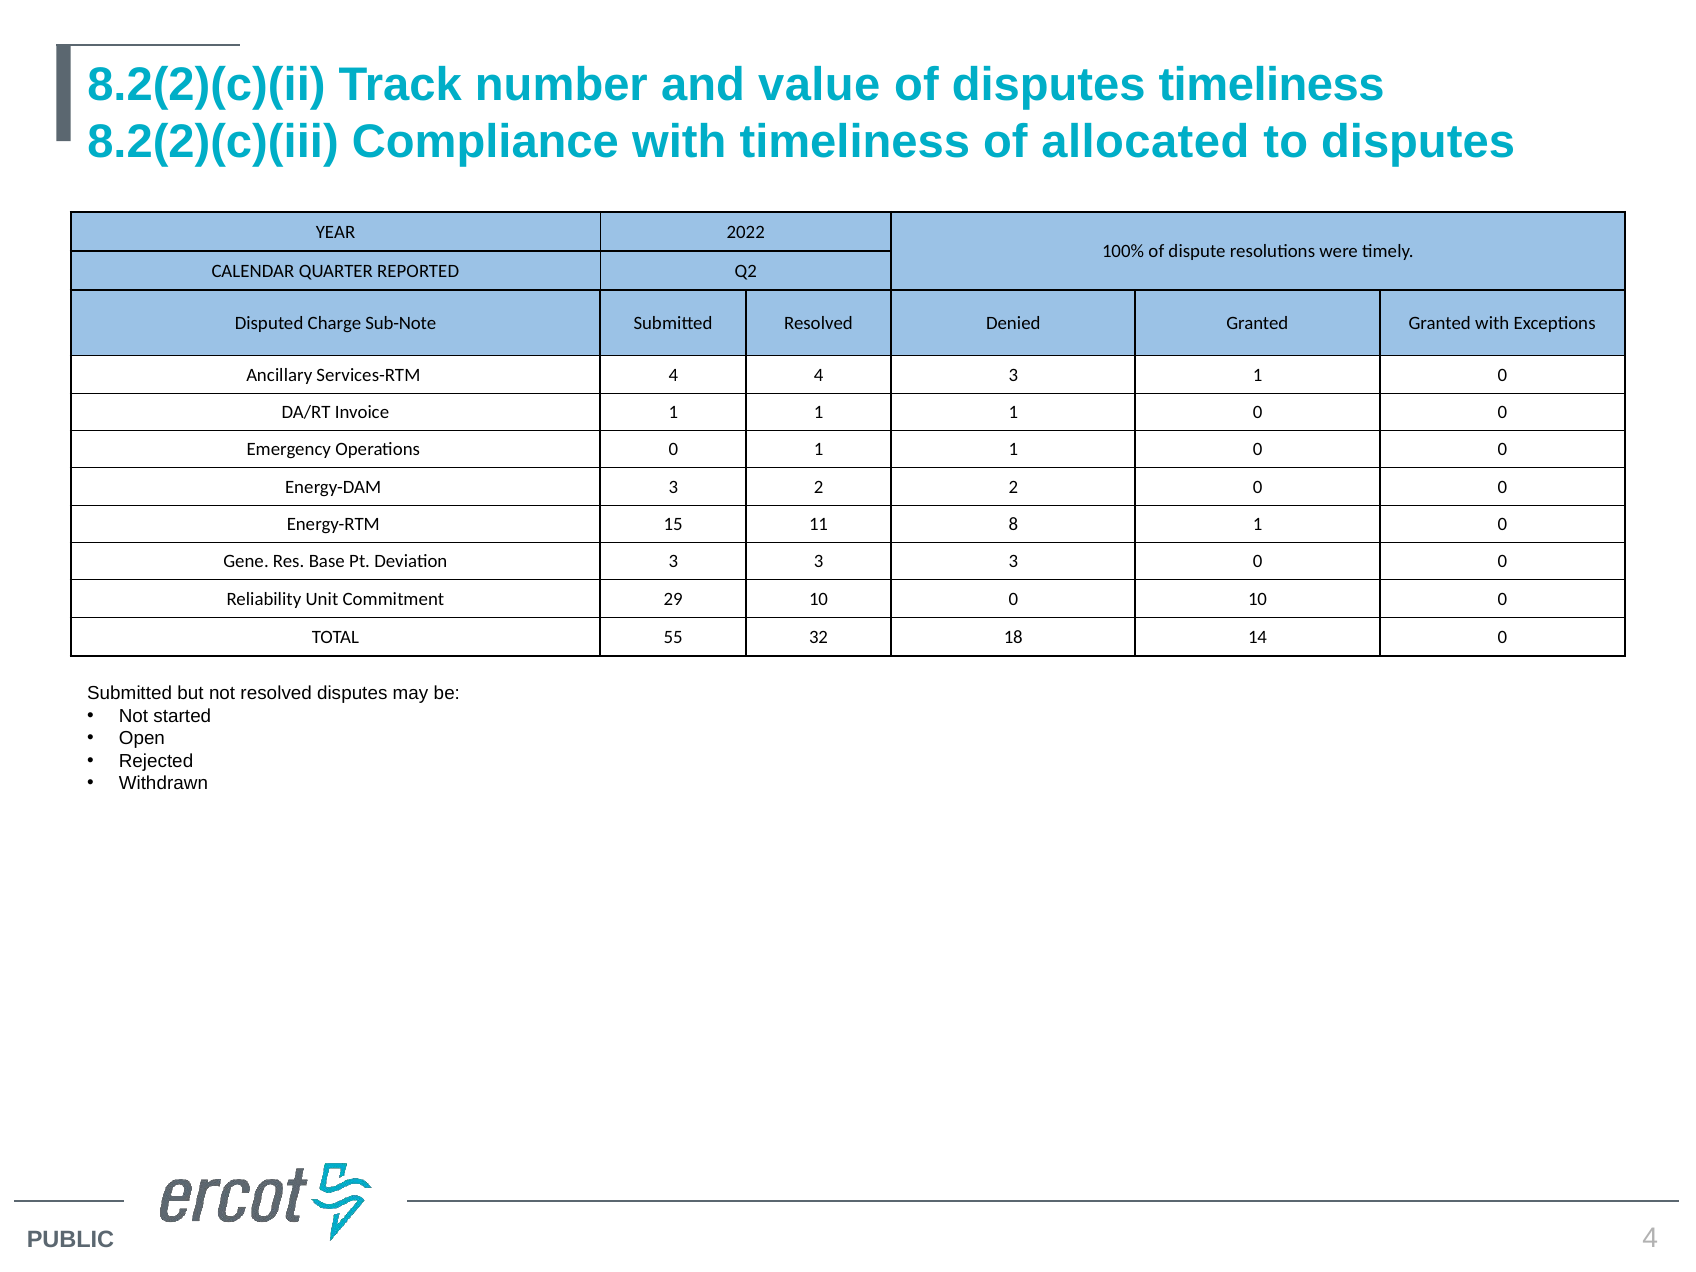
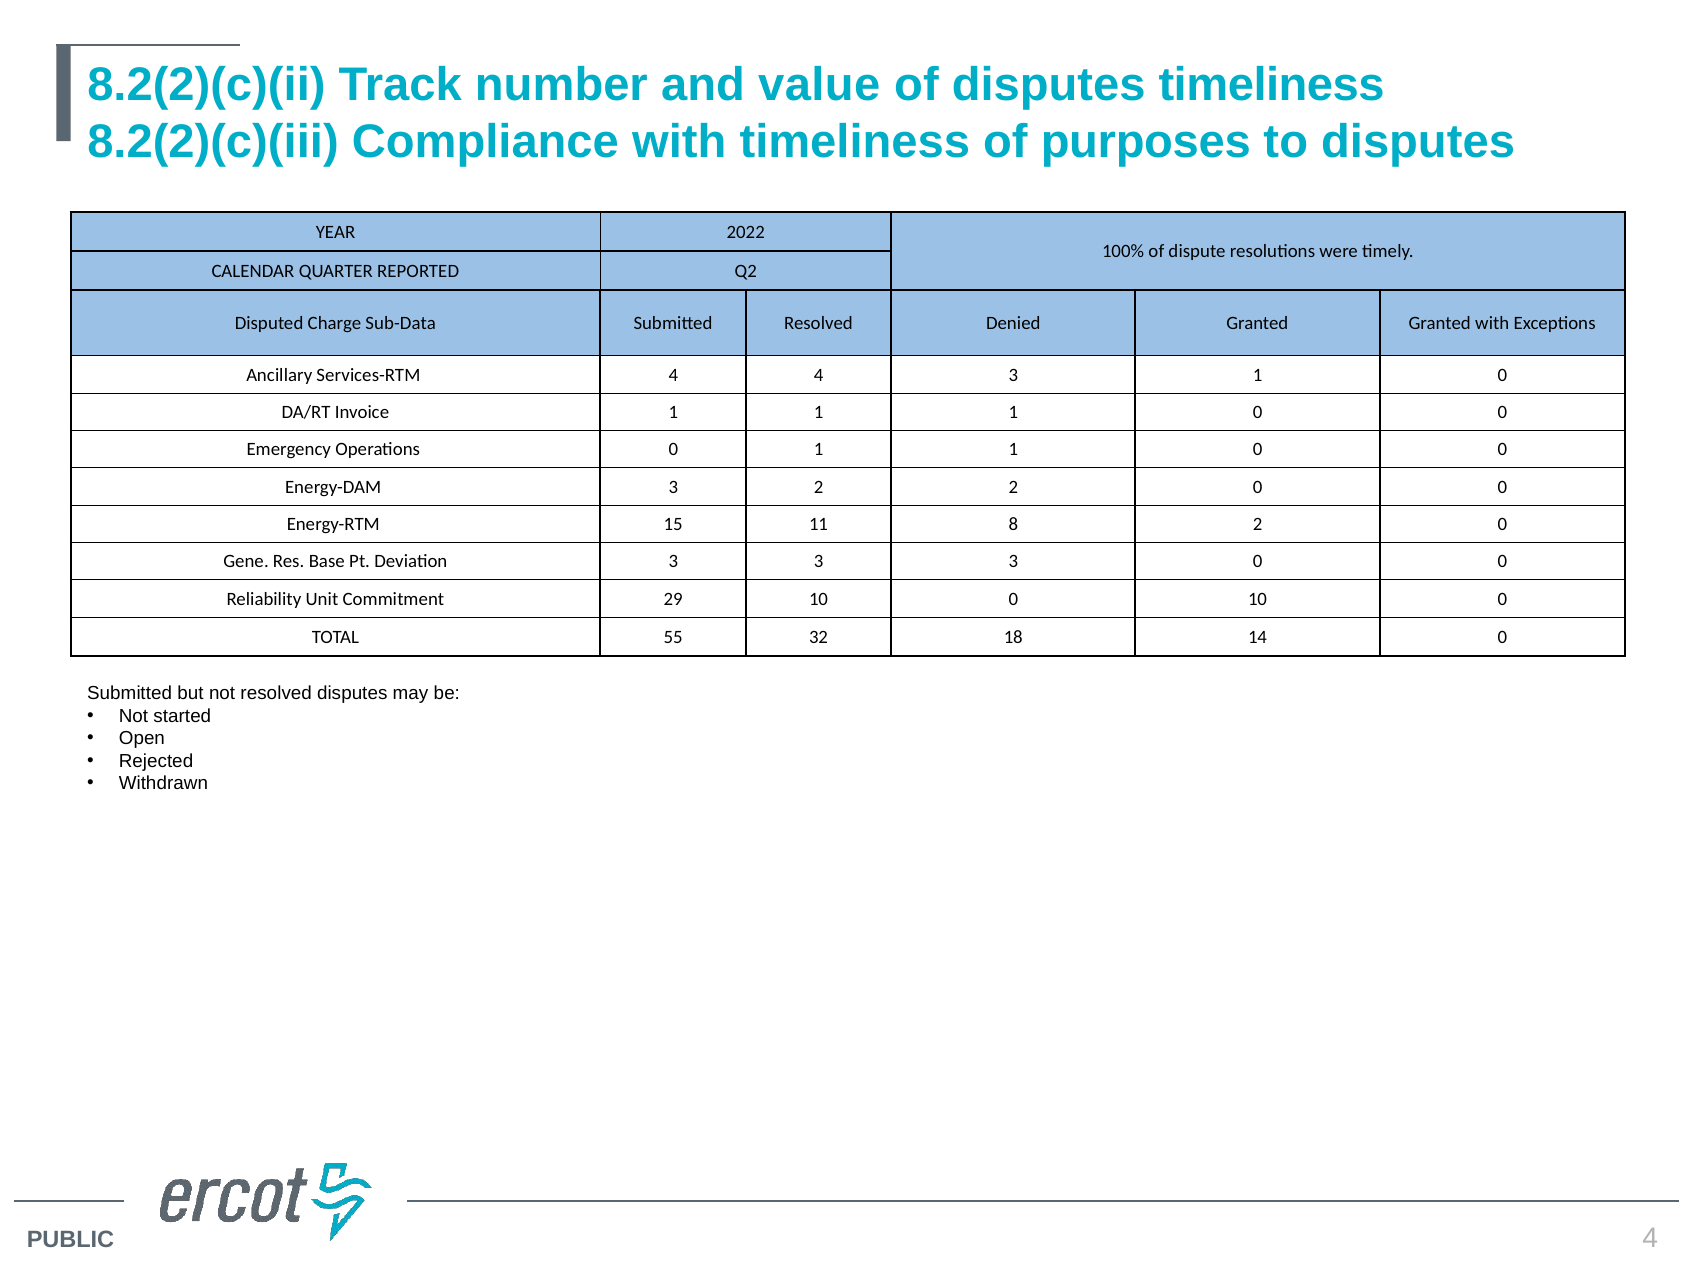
allocated: allocated -> purposes (1146, 142)
Sub-Note: Sub-Note -> Sub-Data (401, 323)
8 1: 1 -> 2 (1258, 524)
